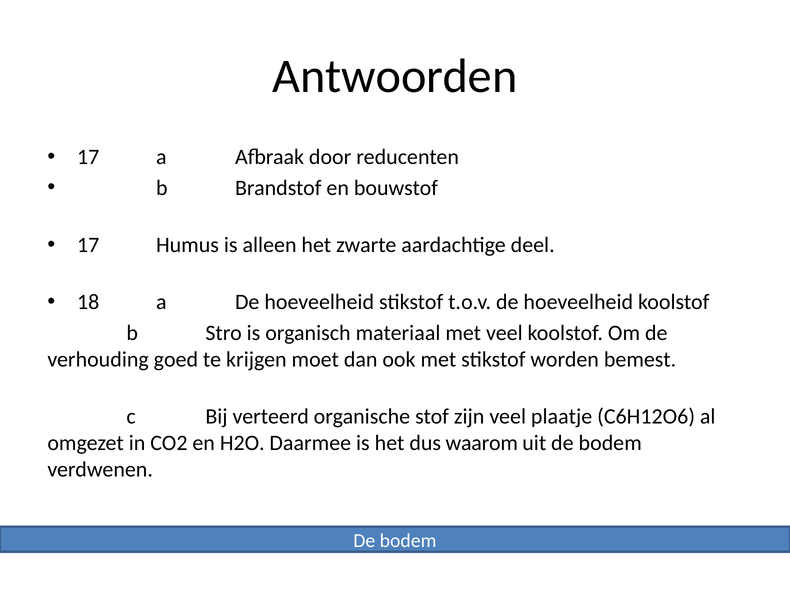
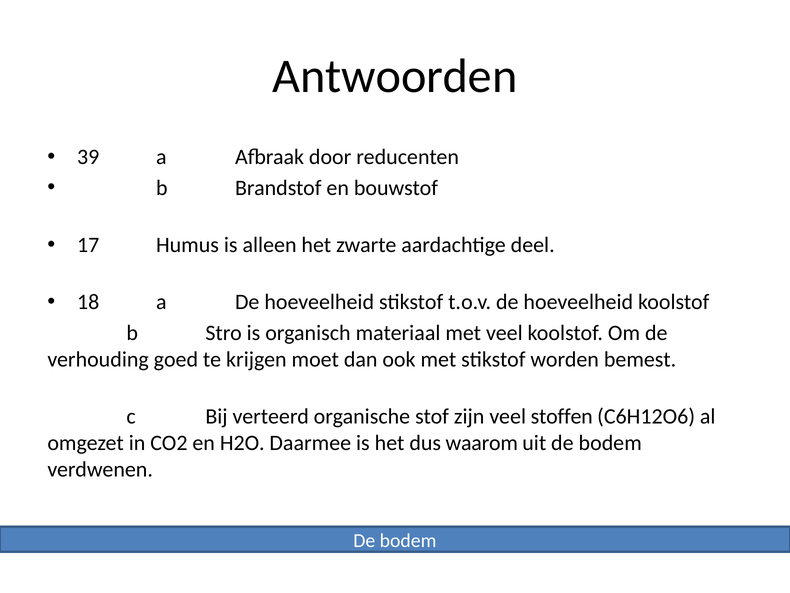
17: 17 -> 39 (88, 157)
plaatje: plaatje -> stoffen (562, 416)
